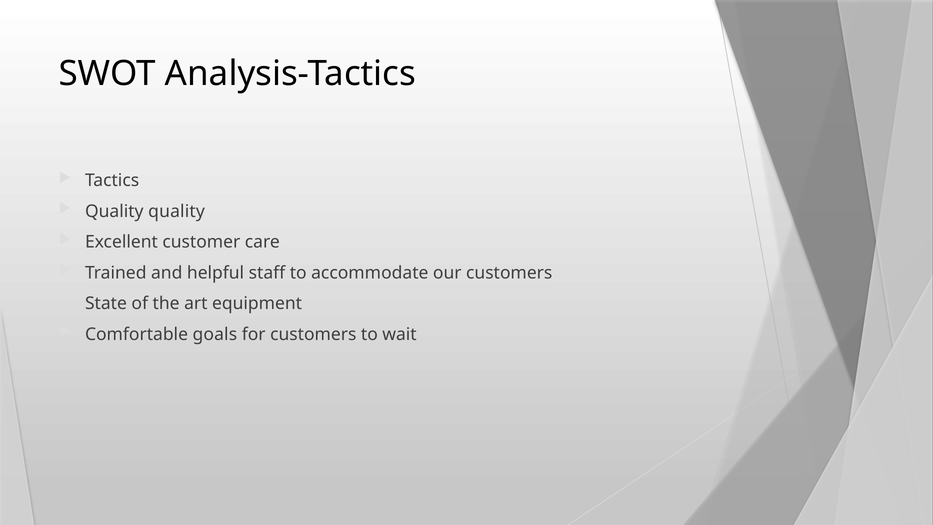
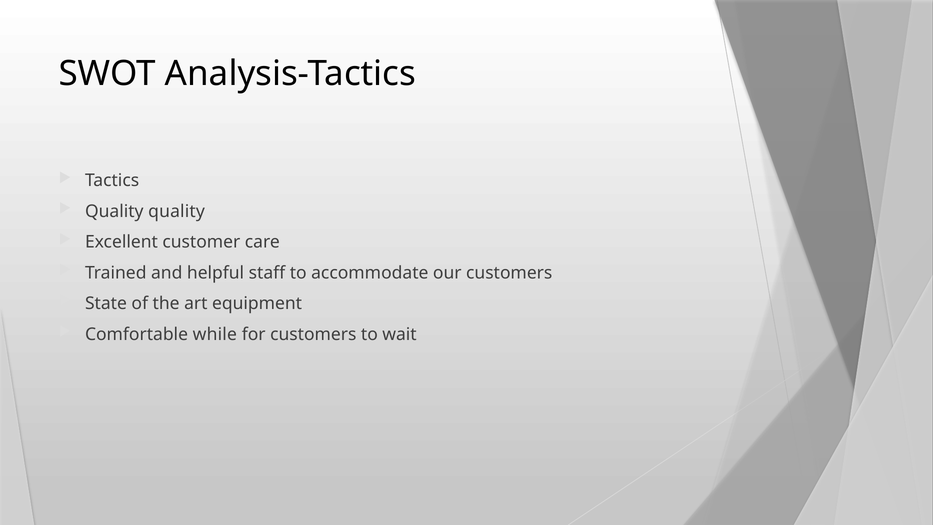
goals: goals -> while (215, 334)
